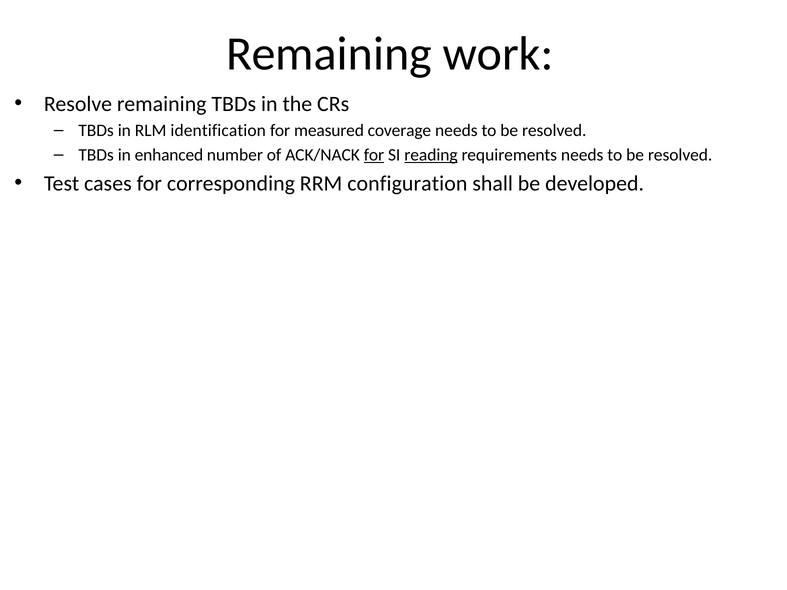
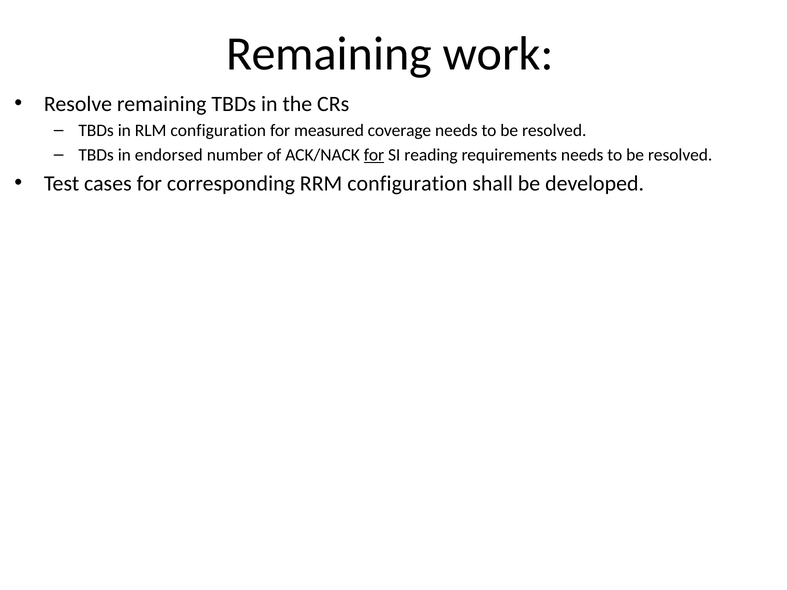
RLM identification: identification -> configuration (218, 131)
enhanced: enhanced -> endorsed (169, 155)
reading underline: present -> none (431, 155)
